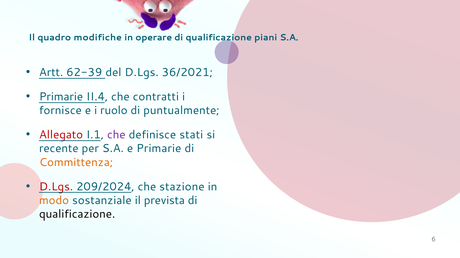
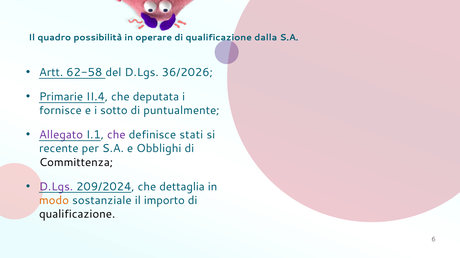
modifiche: modifiche -> possibilità (98, 38)
piani: piani -> dalla (266, 38)
62-39: 62-39 -> 62-58 (84, 73)
36/2021: 36/2021 -> 36/2026 (187, 73)
contratti: contratti -> deputata (156, 97)
ruolo: ruolo -> sotto (114, 111)
Allegato colour: red -> purple (61, 135)
e Primarie: Primarie -> Obblighi (159, 149)
Committenza colour: orange -> black (76, 163)
D.Lgs colour: red -> purple (56, 187)
stazione: stazione -> dettaglia (182, 187)
prevista: prevista -> importo (164, 201)
